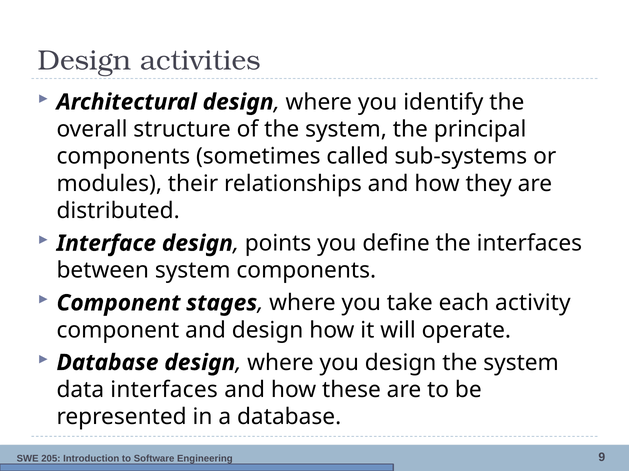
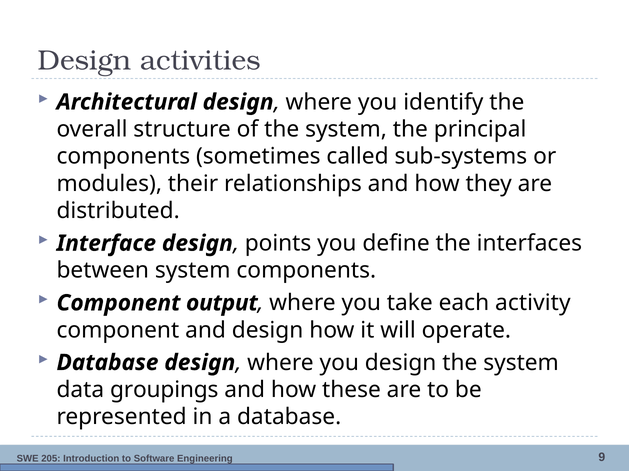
stages: stages -> output (222, 303)
data interfaces: interfaces -> groupings (164, 390)
